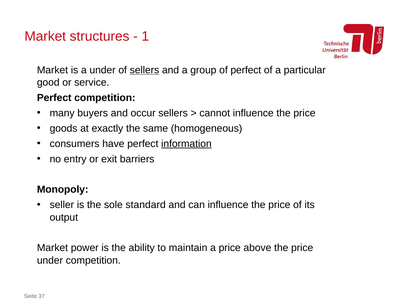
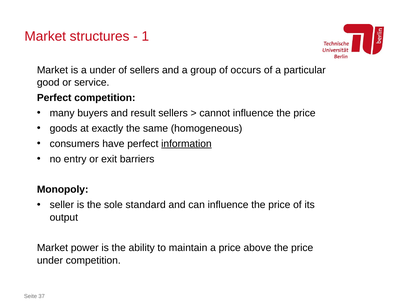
sellers underline: present -> none (144, 70)
of perfect: perfect -> occurs (246, 70)
occur: occur -> result (143, 113)
